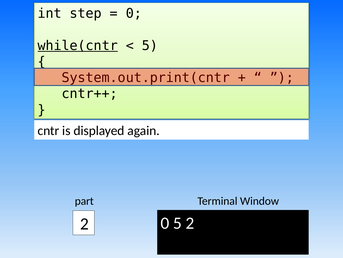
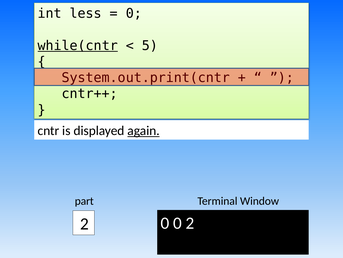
step: step -> less (86, 13)
again underline: none -> present (144, 130)
0 5: 5 -> 0 (177, 223)
